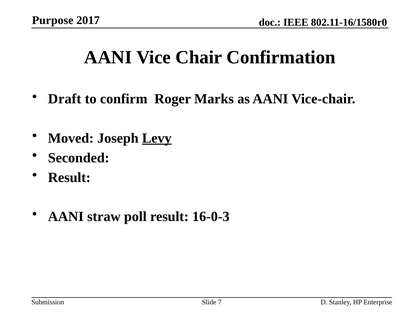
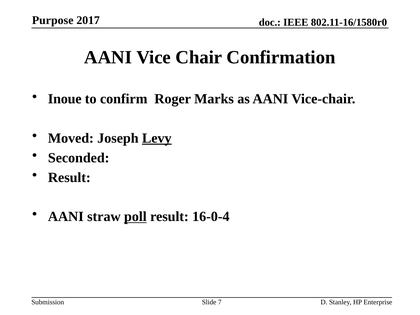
Draft: Draft -> Inoue (65, 99)
poll underline: none -> present (135, 217)
16-0-3: 16-0-3 -> 16-0-4 (211, 217)
